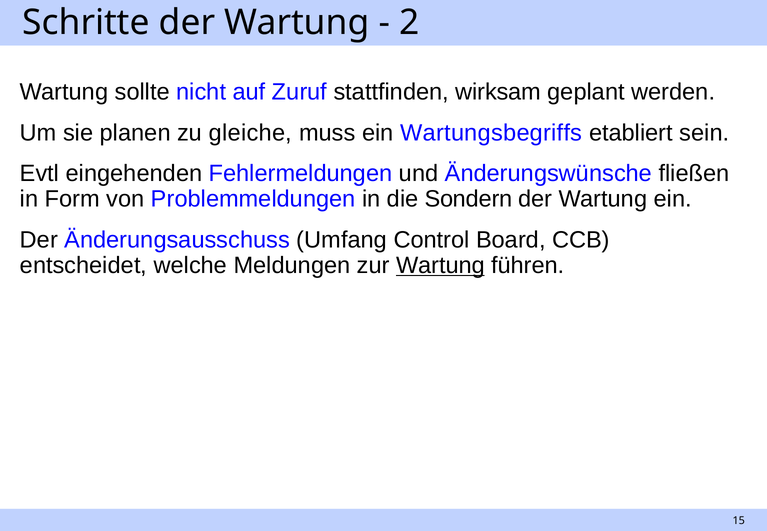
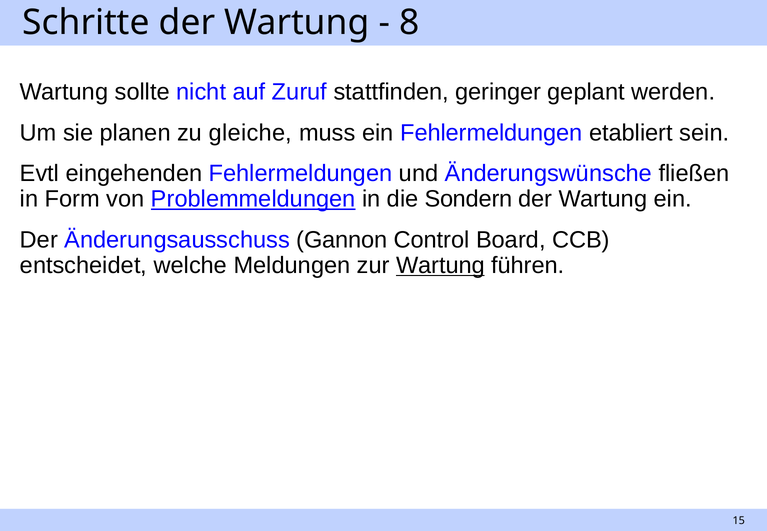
2: 2 -> 8 (409, 23)
wirksam: wirksam -> geringer (498, 92)
ein Wartungsbegriffs: Wartungsbegriffs -> Fehlermeldungen (491, 133)
Problemmeldungen underline: none -> present (253, 199)
Umfang: Umfang -> Gannon (342, 240)
